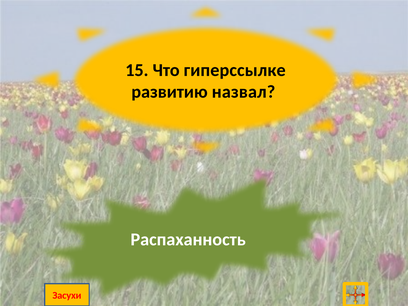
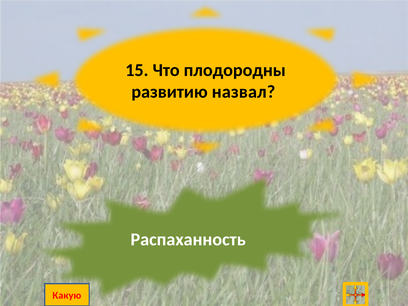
гиперссылке: гиперссылке -> плодородны (235, 70)
Засухи: Засухи -> Какую (67, 296)
